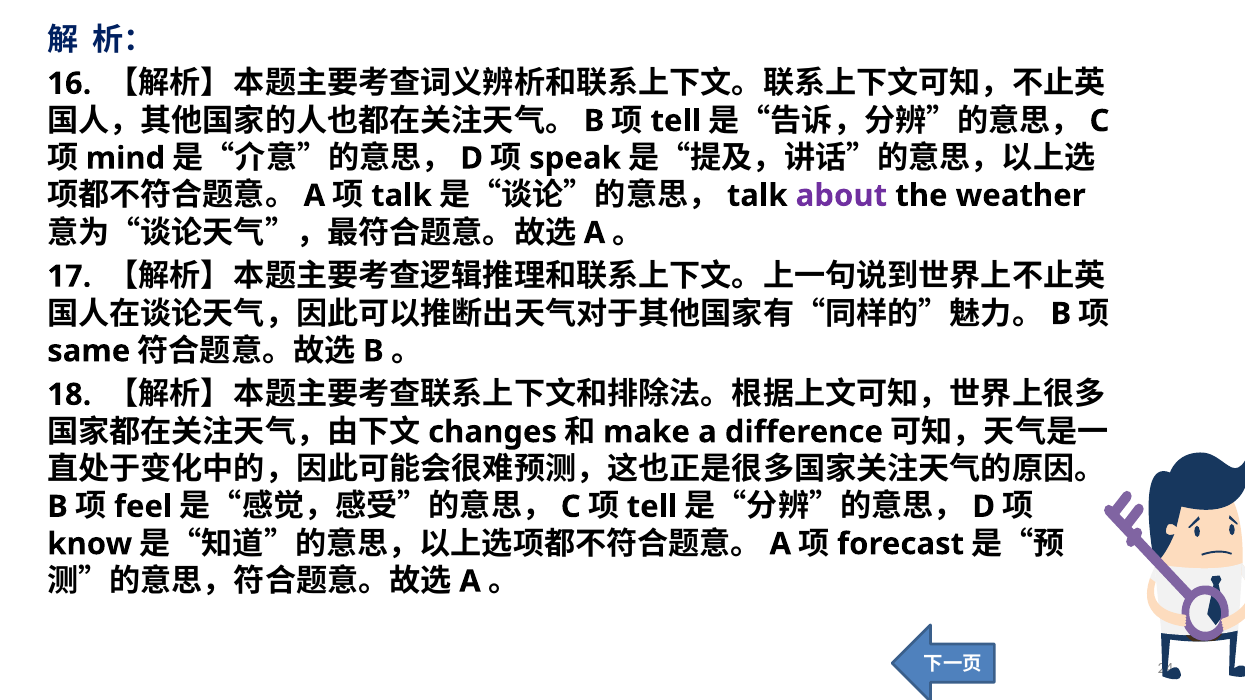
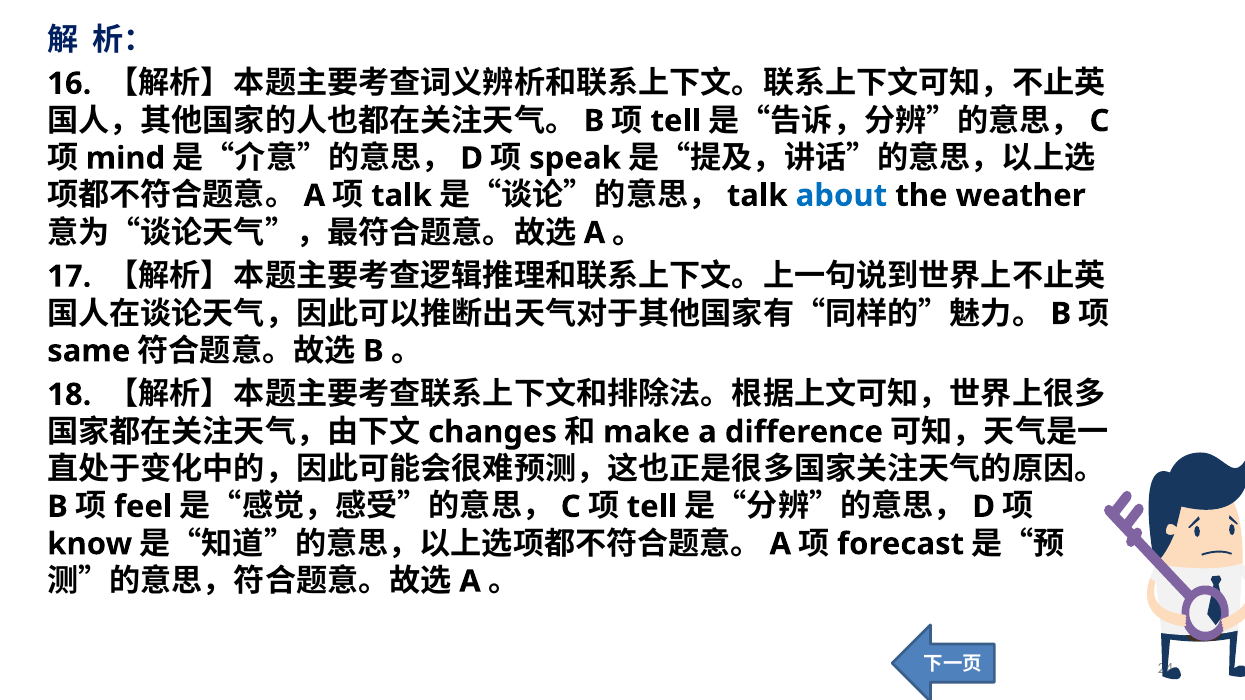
about colour: purple -> blue (841, 196)
